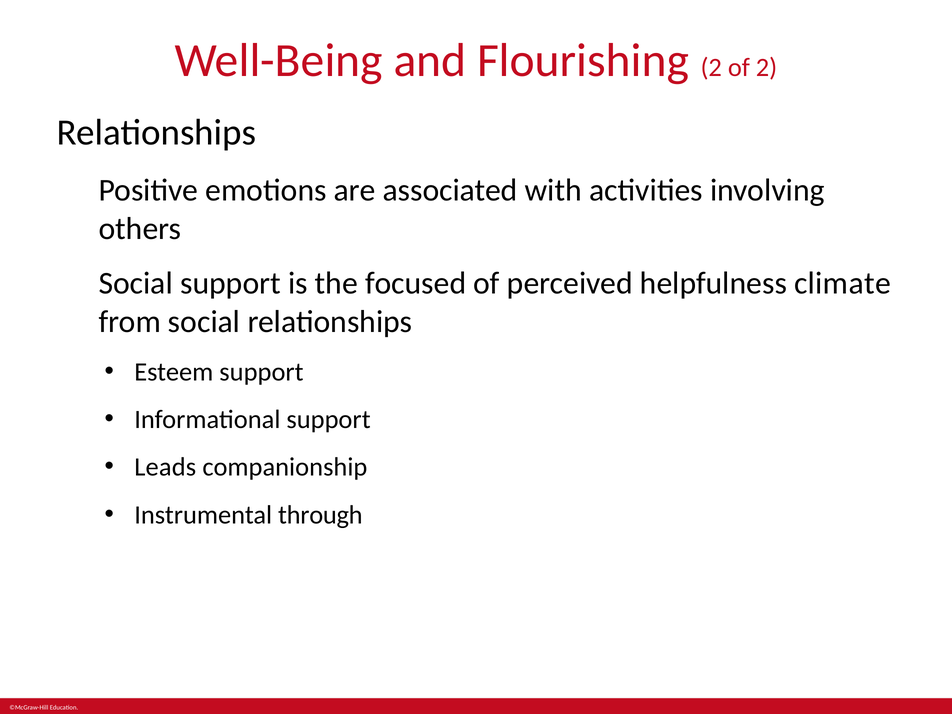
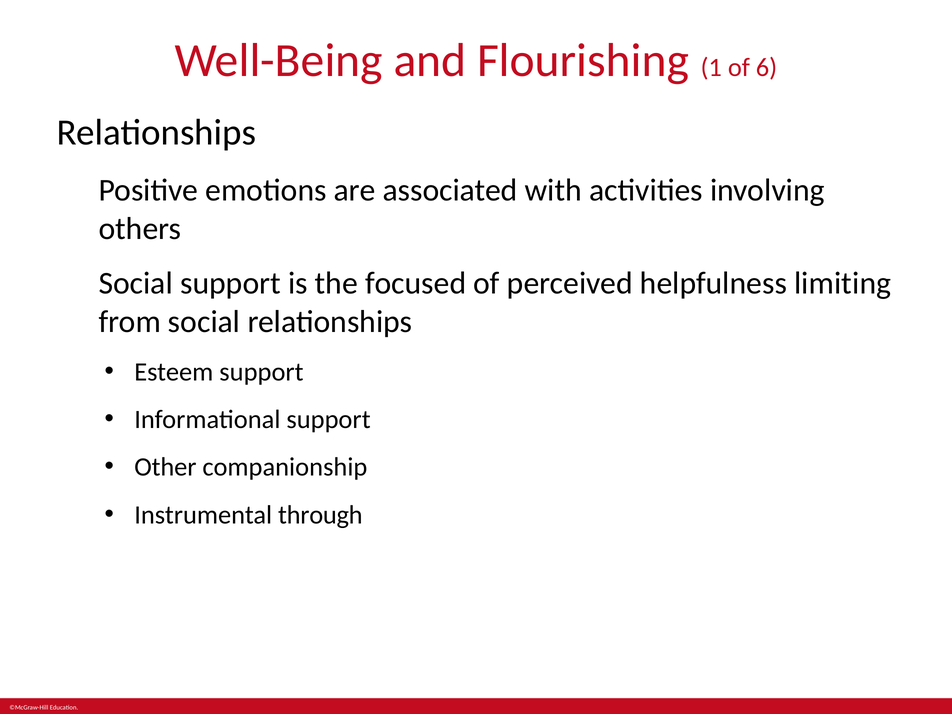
Flourishing 2: 2 -> 1 (711, 67)
of 2: 2 -> 6 (767, 67)
climate: climate -> limiting (843, 284)
Leads: Leads -> Other (165, 467)
